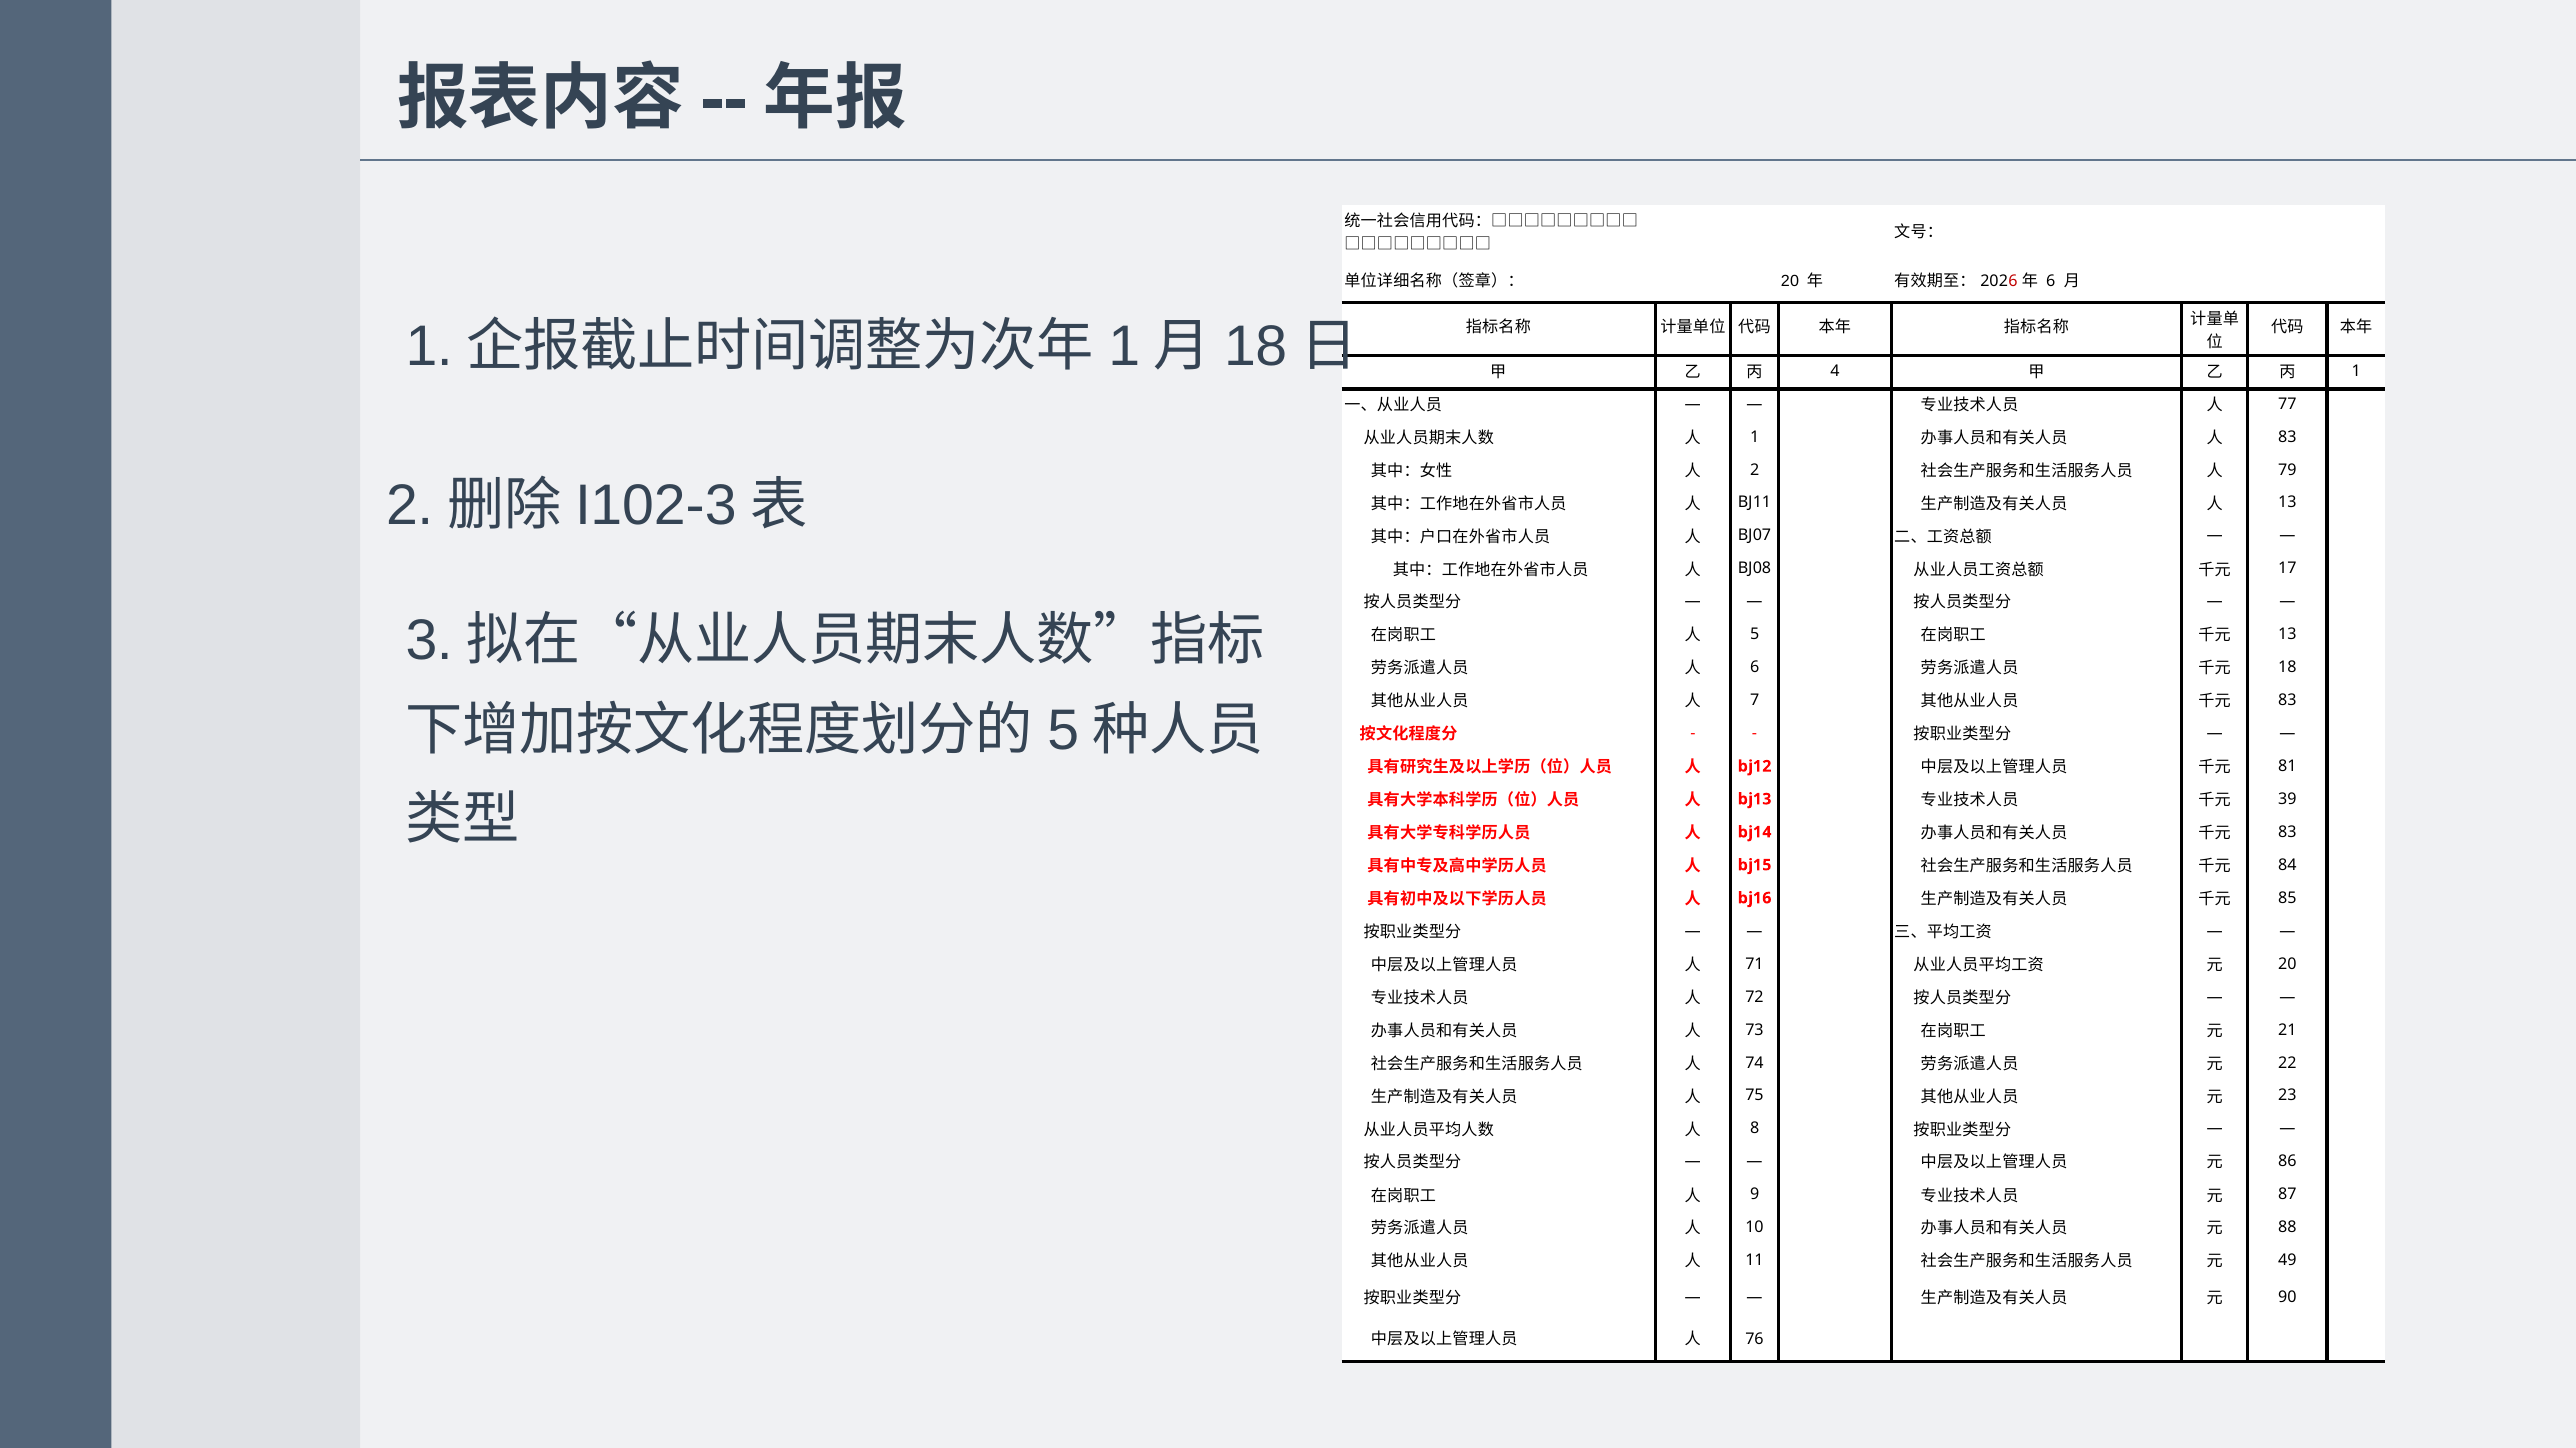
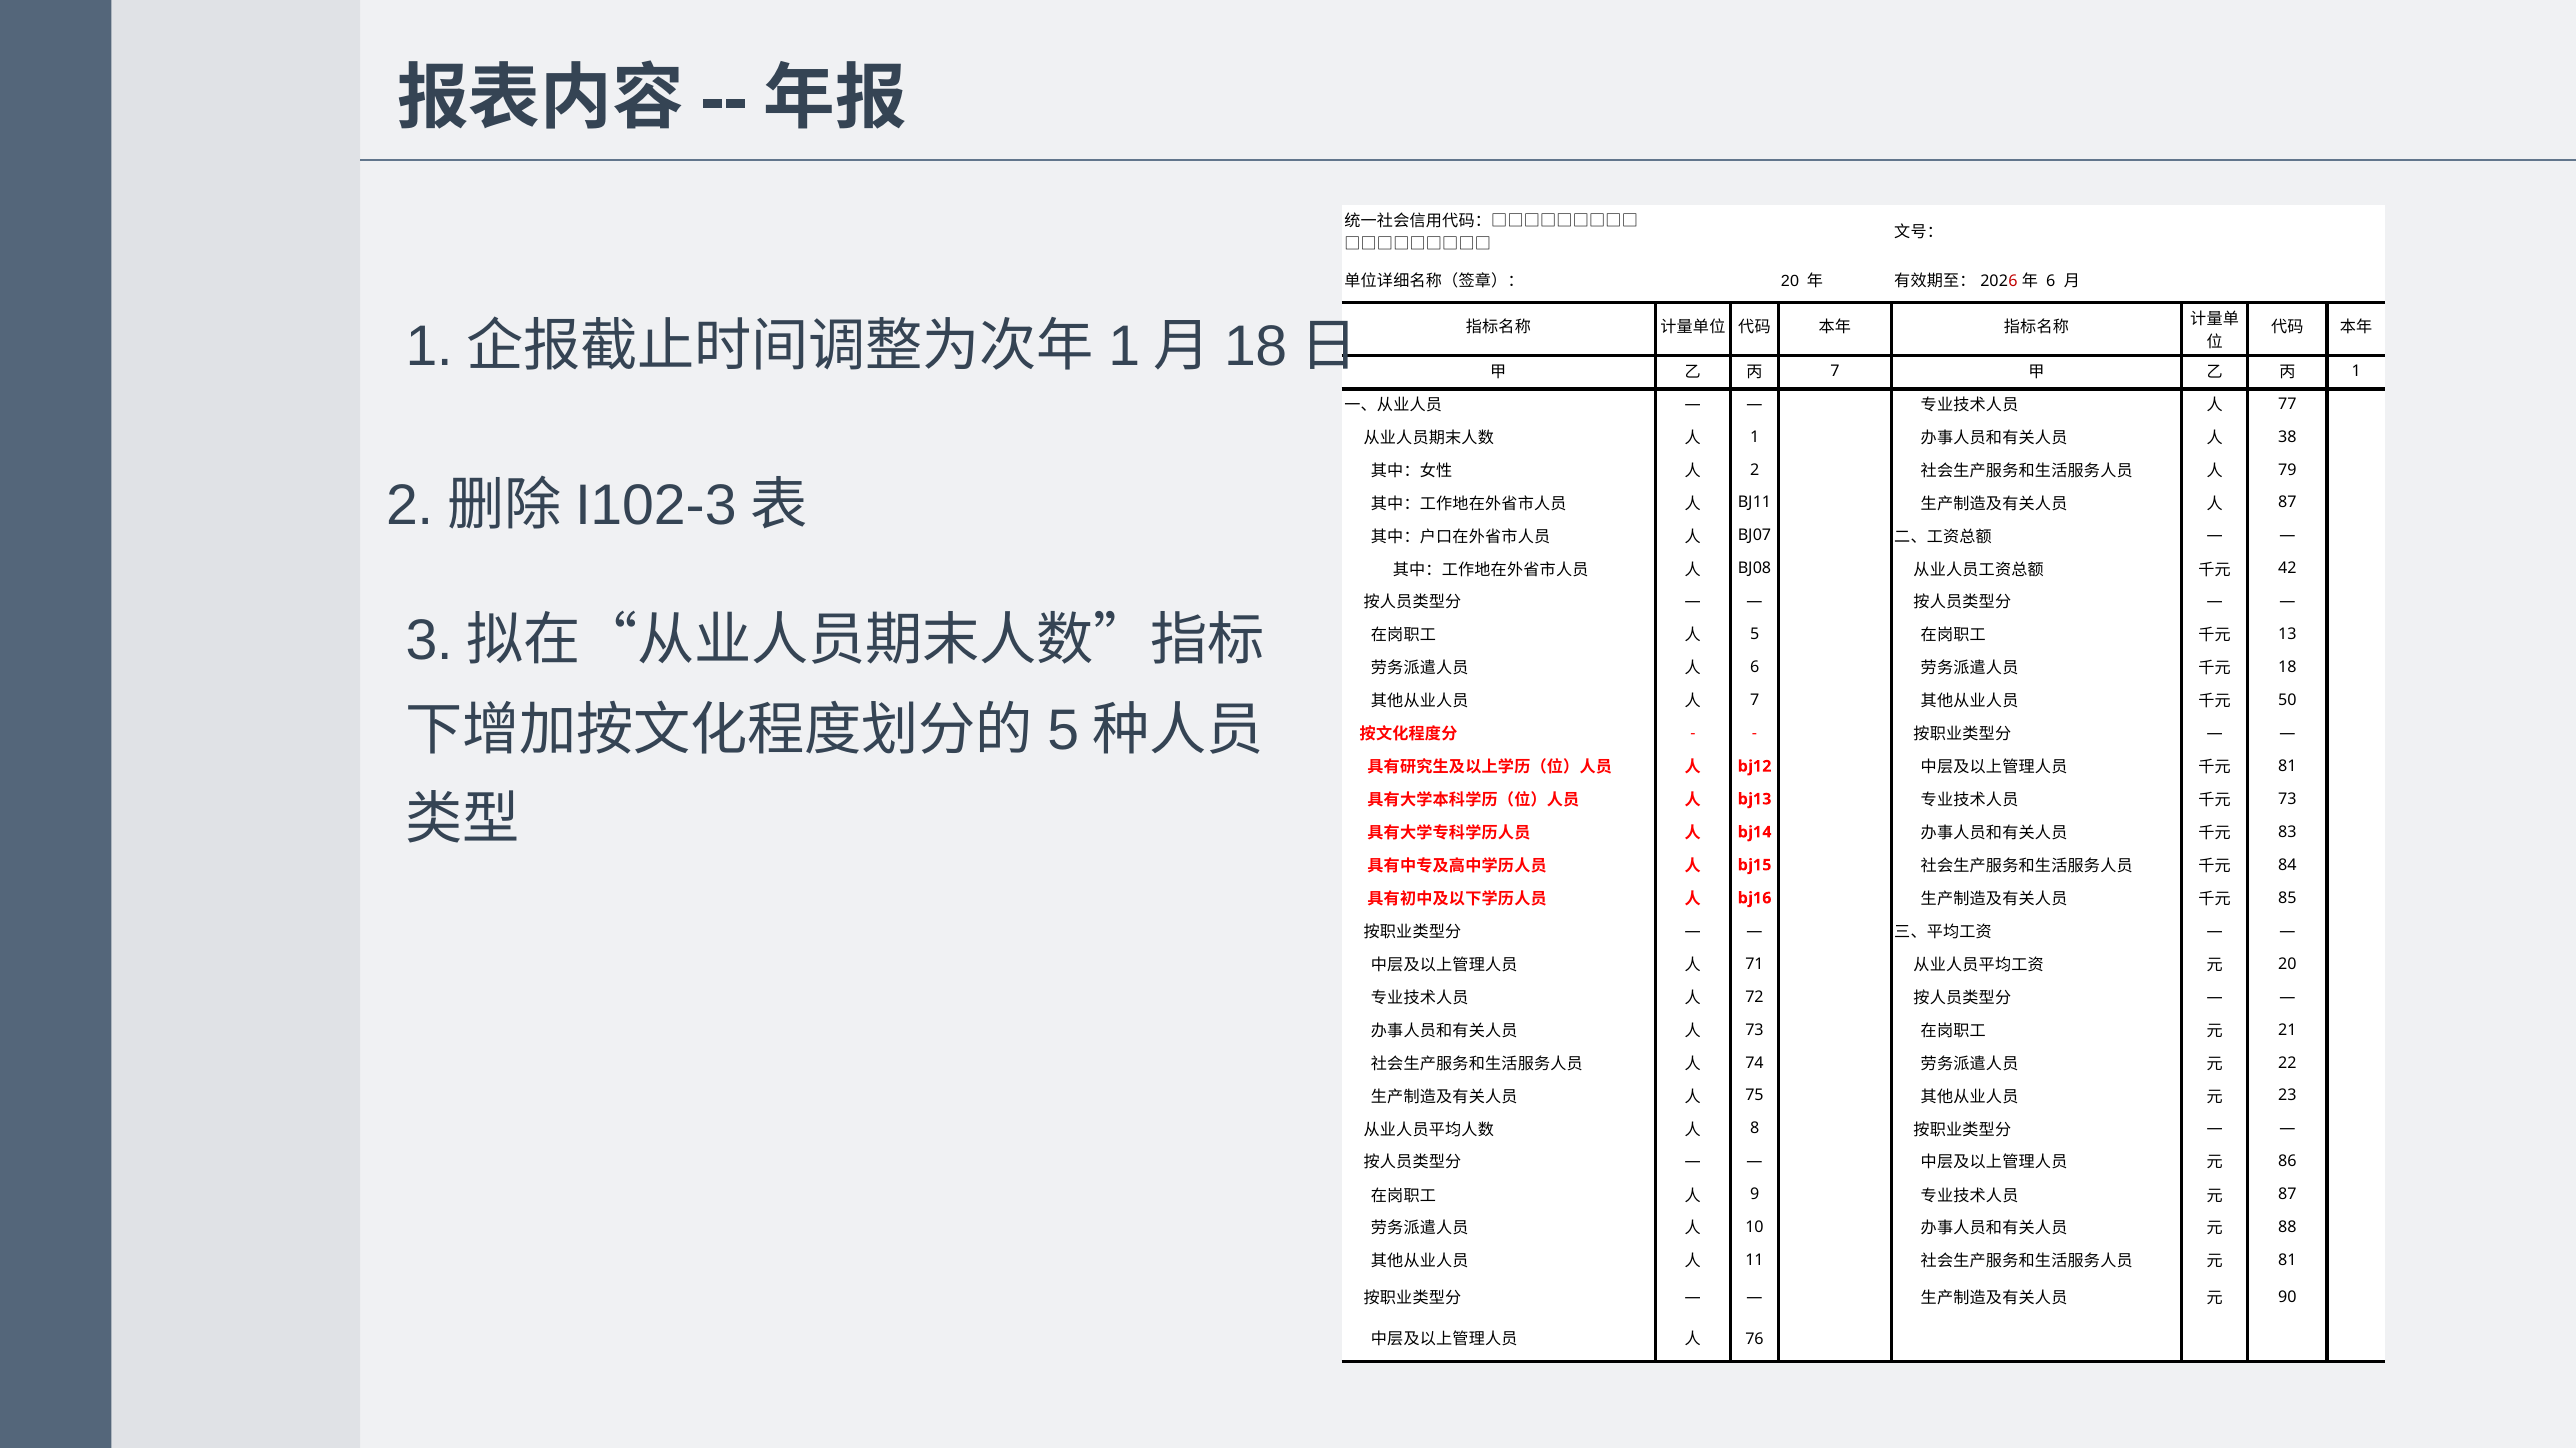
4: 4 -> 7 (1835, 371)
83: 83 -> 38 (2287, 437)
13: 13 -> 87 (2287, 503)
17: 17 -> 42 (2287, 569)
83: 83 -> 50 (2287, 701)
39: 39 -> 73 (2287, 799)
49: 49 -> 81 (2287, 1261)
